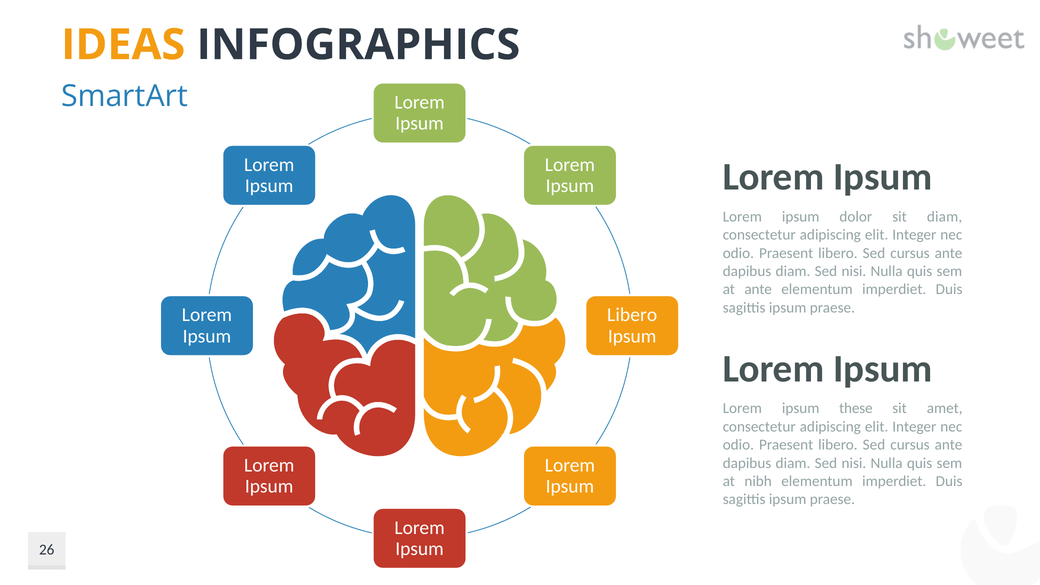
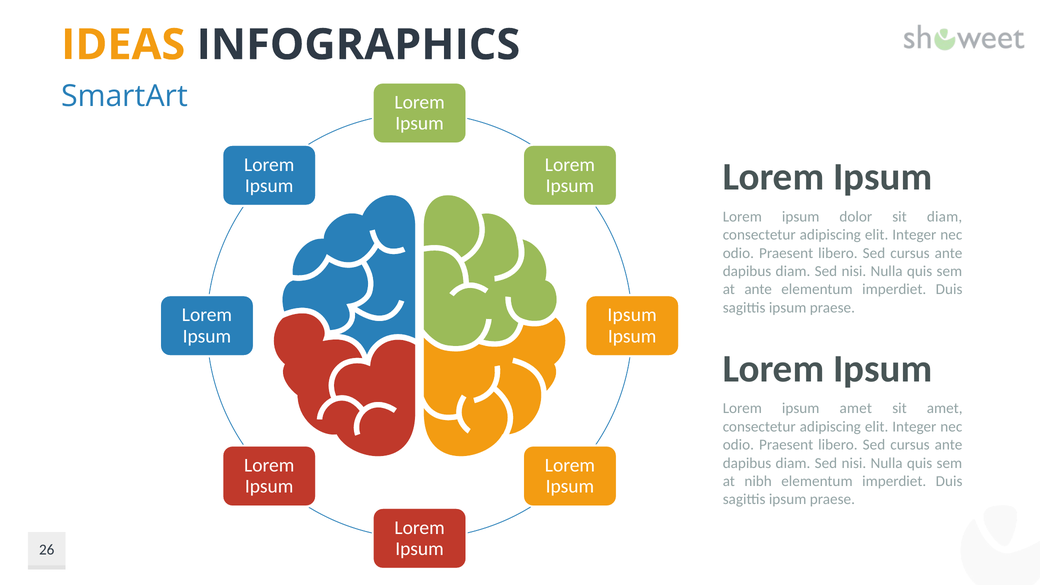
Libero: Libero -> Ipsum (632, 315)
ipsum these: these -> amet (856, 408)
